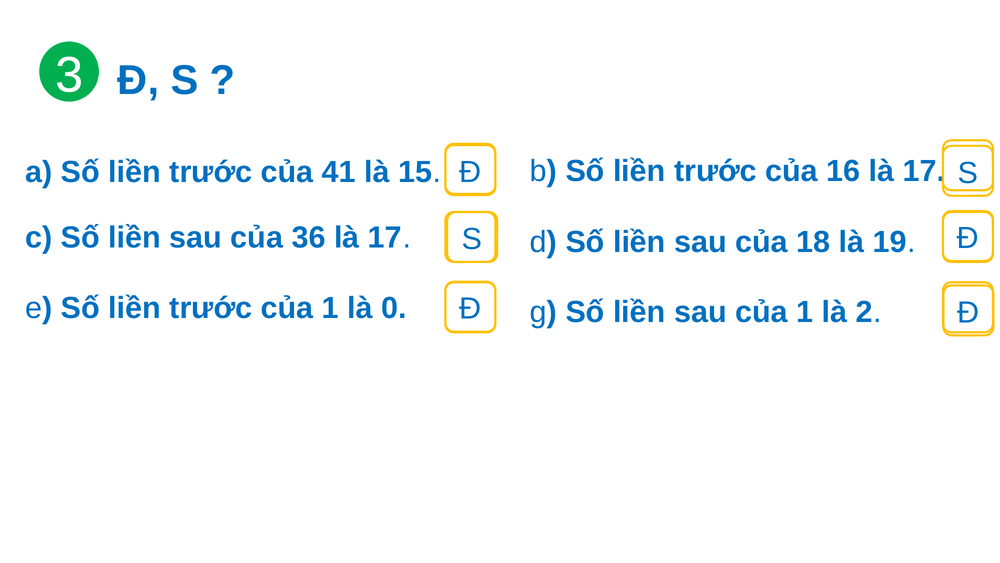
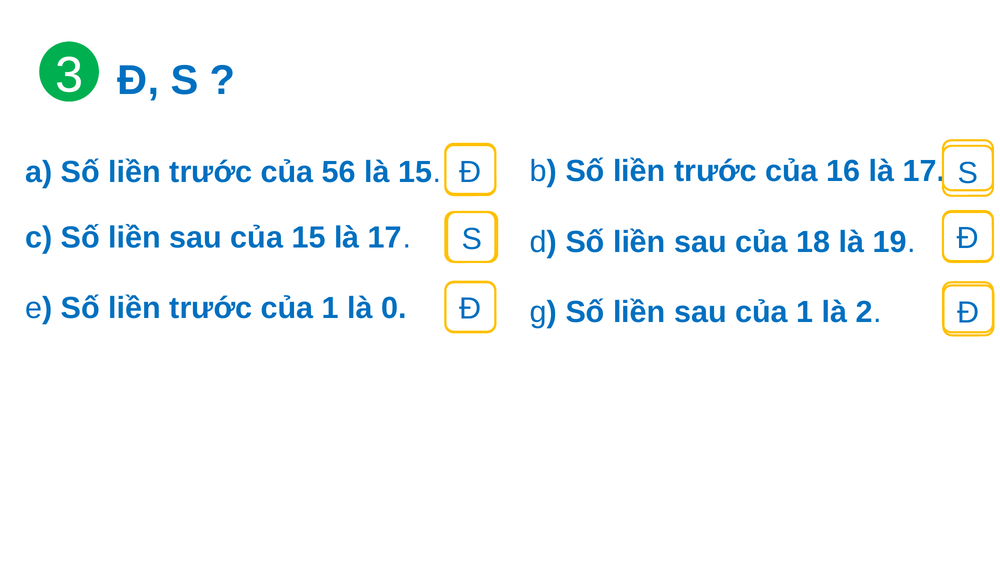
41: 41 -> 56 (339, 172)
của 36: 36 -> 15 (309, 237)
